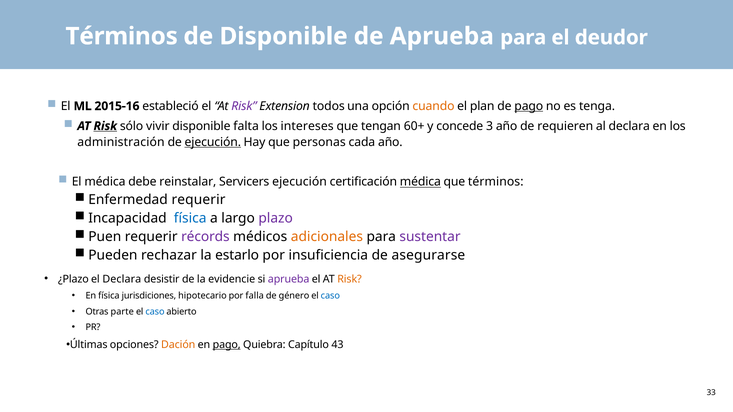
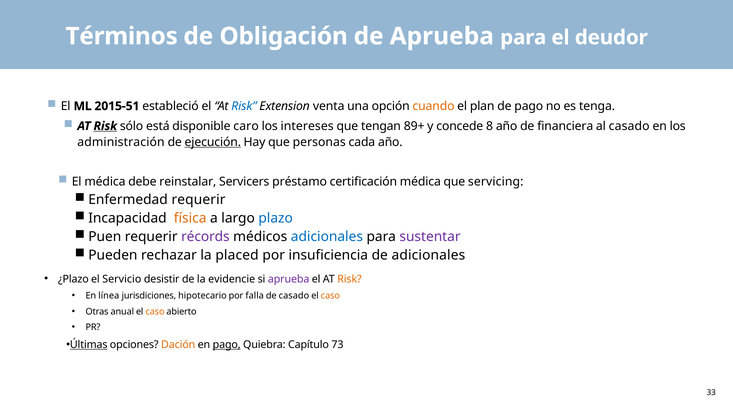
de Disponible: Disponible -> Obligación (284, 36)
2015-16: 2015-16 -> 2015-51 (117, 106)
Risk colour: purple -> blue (244, 106)
todos: todos -> venta (329, 106)
pago underline: present -> none (529, 106)
vivir: vivir -> está (158, 126)
falta: falta -> caro (246, 126)
60+: 60+ -> 89+ (414, 126)
3: 3 -> 8 (490, 126)
requieren: requieren -> financiera (565, 126)
al declara: declara -> casado (629, 126)
Servicers ejecución: ejecución -> préstamo (300, 182)
médica underline: present -> none (420, 182)
que términos: términos -> servicing (496, 182)
física colour: blue -> orange (190, 218)
plazo colour: purple -> blue (276, 218)
adicionales colour: orange -> blue (327, 237)
estarlo: estarlo -> placed (237, 256)
de asegurarse: asegurarse -> adicionales (428, 256)
el Declara: Declara -> Servicio (122, 279)
En física: física -> línea (109, 296)
de género: género -> casado (294, 296)
caso colour: blue -> orange (330, 296)
parte: parte -> anual (122, 312)
caso colour: blue -> orange (155, 312)
Últimas underline: none -> present (89, 345)
43: 43 -> 73 (337, 345)
